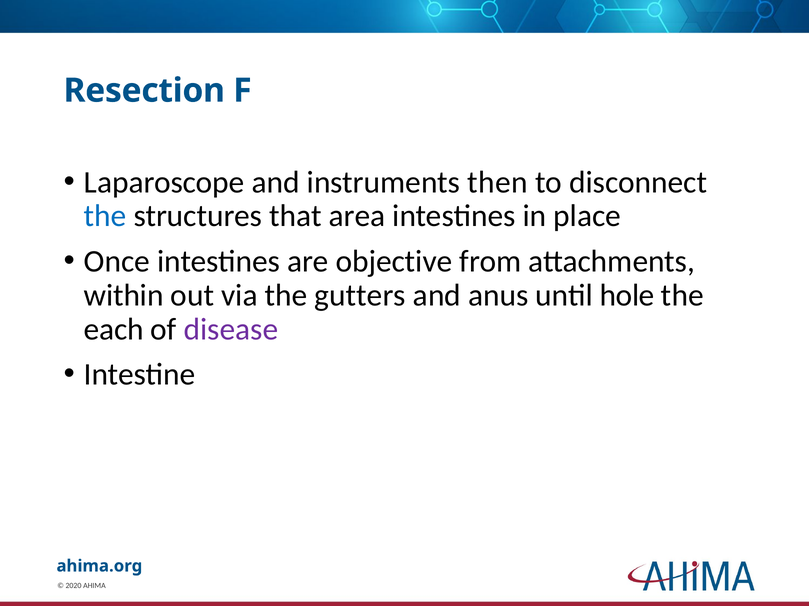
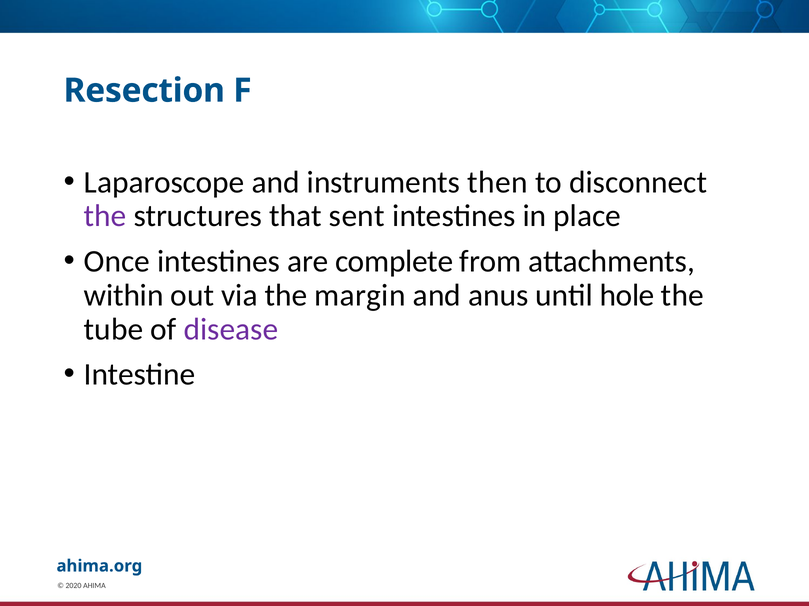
the colour: blue -> purple (105, 216)
area: area -> sent (357, 216)
objective: objective -> complete (394, 262)
gutters: gutters -> margin (360, 296)
each: each -> tube (114, 330)
